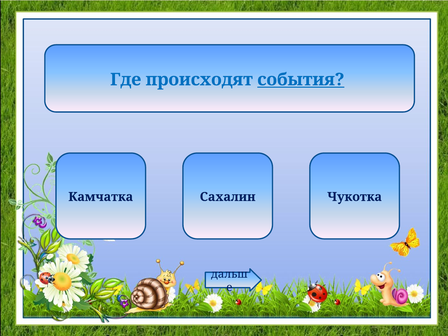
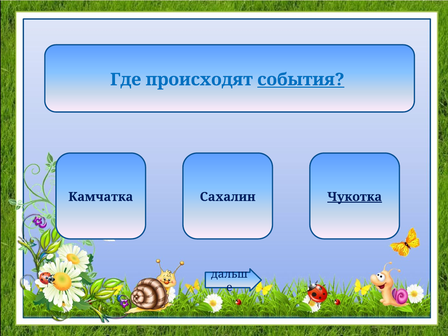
Чукотка underline: none -> present (355, 197)
